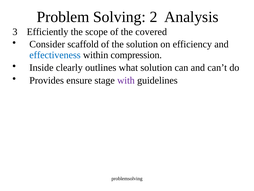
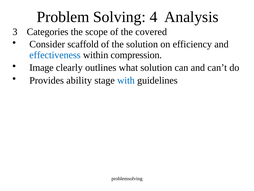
2: 2 -> 4 (154, 17)
Efficiently: Efficiently -> Categories (48, 32)
Inside: Inside -> Image (41, 68)
ensure: ensure -> ability (79, 80)
with colour: purple -> blue (126, 80)
